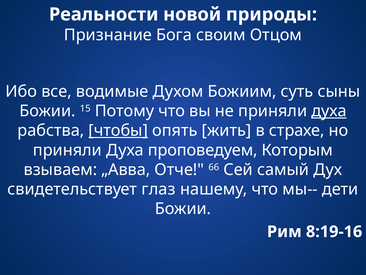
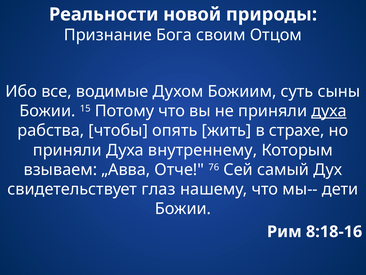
чтобы underline: present -> none (118, 130)
проповедуем: проповедуем -> внутреннему (203, 150)
66: 66 -> 76 (214, 167)
8:19-16: 8:19-16 -> 8:18-16 (334, 231)
